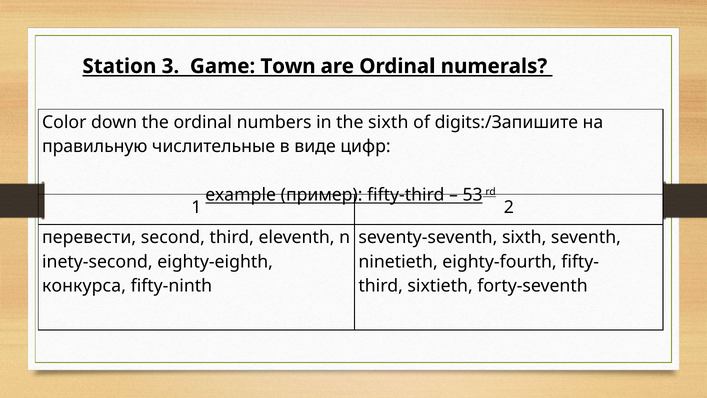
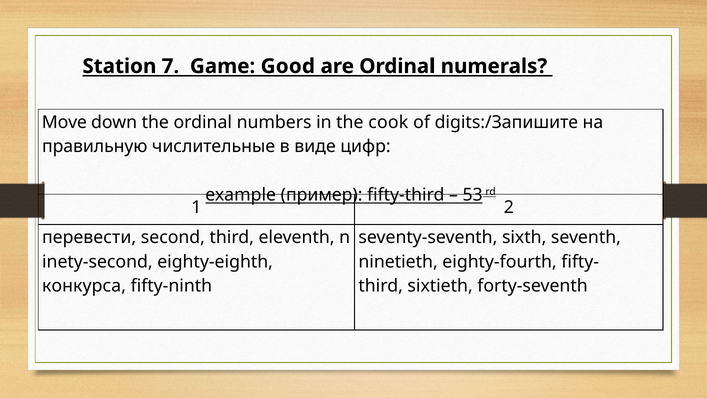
3: 3 -> 7 (170, 66)
Town: Town -> Good (288, 66)
Color: Color -> Move (64, 122)
the sixth: sixth -> cook (388, 122)
